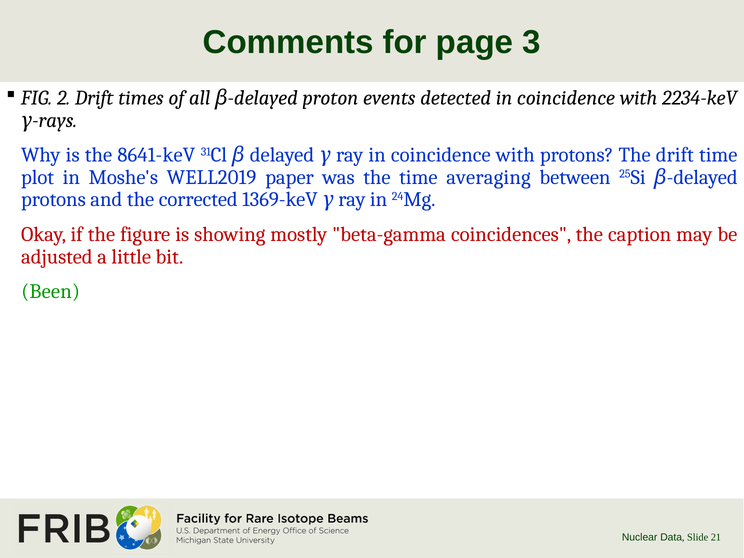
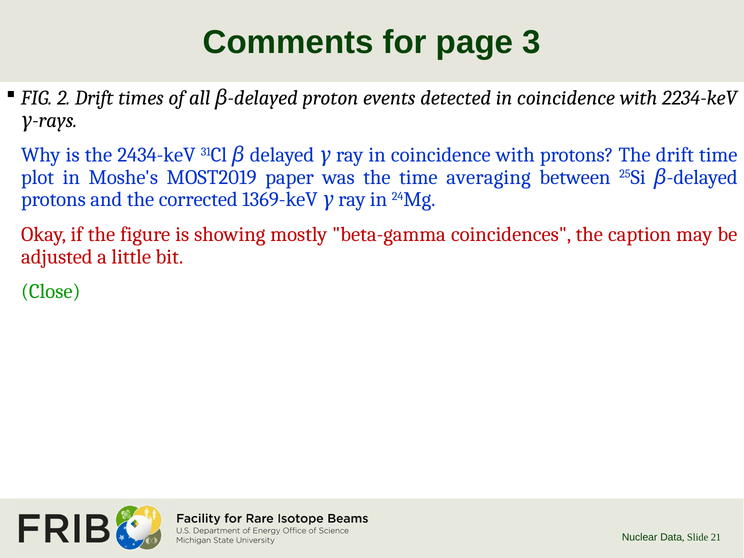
8641-keV: 8641-keV -> 2434-keV (156, 155)
WELL2019: WELL2019 -> MOST2019 (212, 177)
Been: Been -> Close (51, 291)
